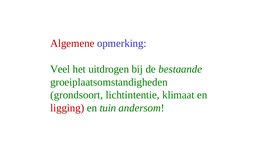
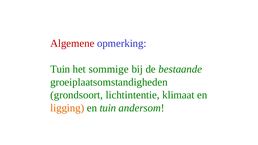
Veel: Veel -> Tuin (60, 69)
uitdrogen: uitdrogen -> sommige (109, 69)
ligging colour: red -> orange (67, 108)
